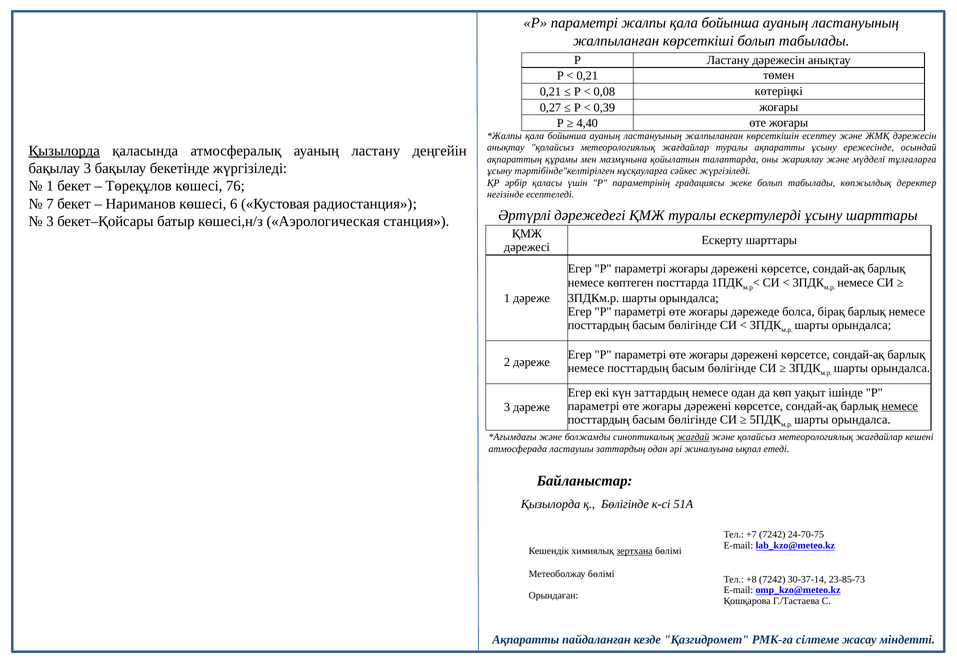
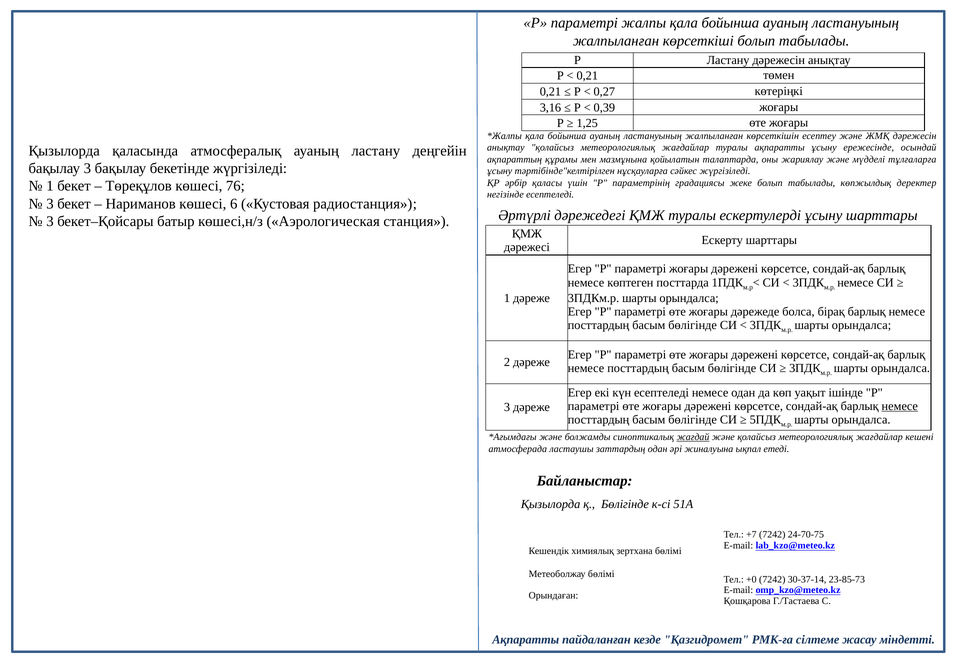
0,08: 0,08 -> 0,27 (604, 92)
0,27: 0,27 -> 3,16 (550, 107)
4,40: 4,40 -> 1,25 (587, 123)
Қызылорда underline: present -> none (64, 151)
7: 7 -> 3 (50, 204)
күн заттардың: заттардың -> есептеледі (661, 392)
зертхана underline: present -> none (635, 551)
+8: +8 -> +0 (751, 579)
